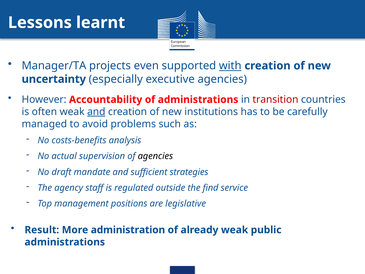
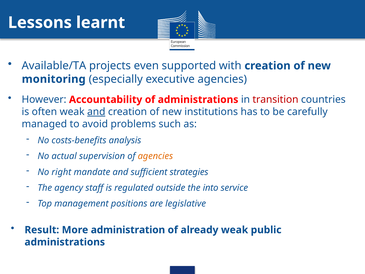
Manager/TA: Manager/TA -> Available/TA (54, 66)
with underline: present -> none (230, 66)
uncertainty: uncertainty -> monitoring (54, 79)
agencies colour: black -> orange (155, 156)
draft: draft -> right (61, 172)
find: find -> into (211, 188)
